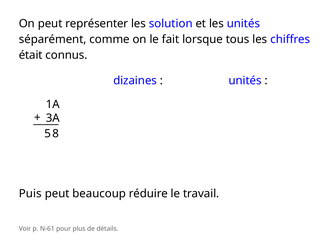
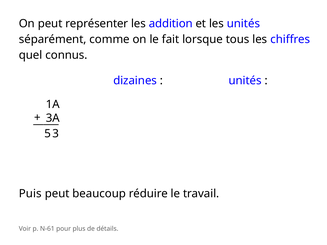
solution: solution -> addition (171, 24)
était: était -> quel (31, 55)
8: 8 -> 3 (56, 134)
